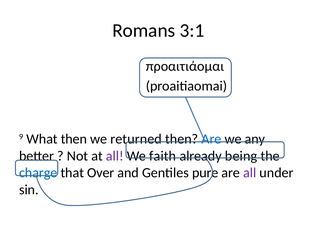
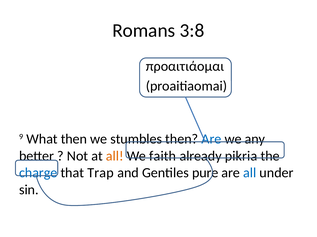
3:1: 3:1 -> 3:8 (192, 31)
returned: returned -> stumbles (136, 139)
all colour: purple -> orange (115, 156)
being: being -> pikria (241, 156)
Over: Over -> Trap (101, 173)
all colour: purple -> blue (250, 173)
